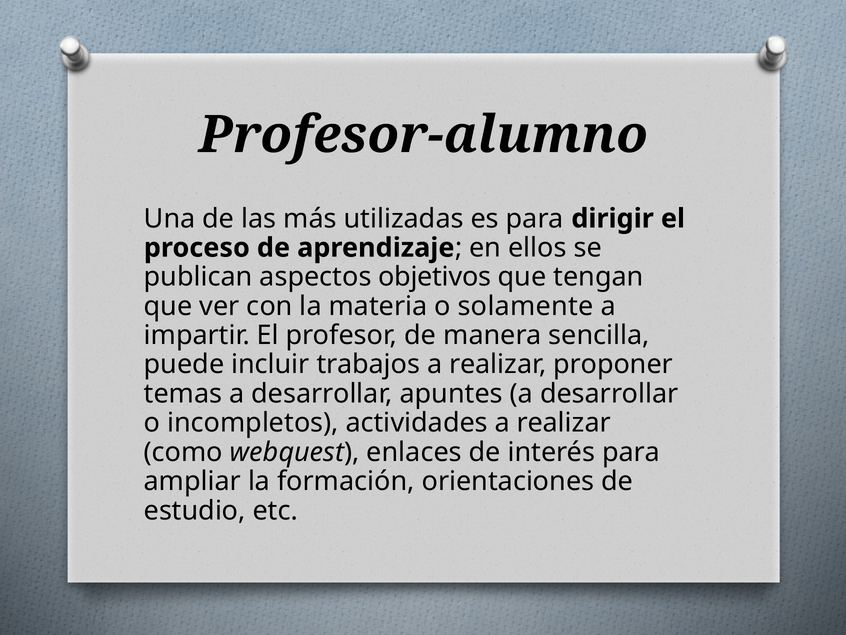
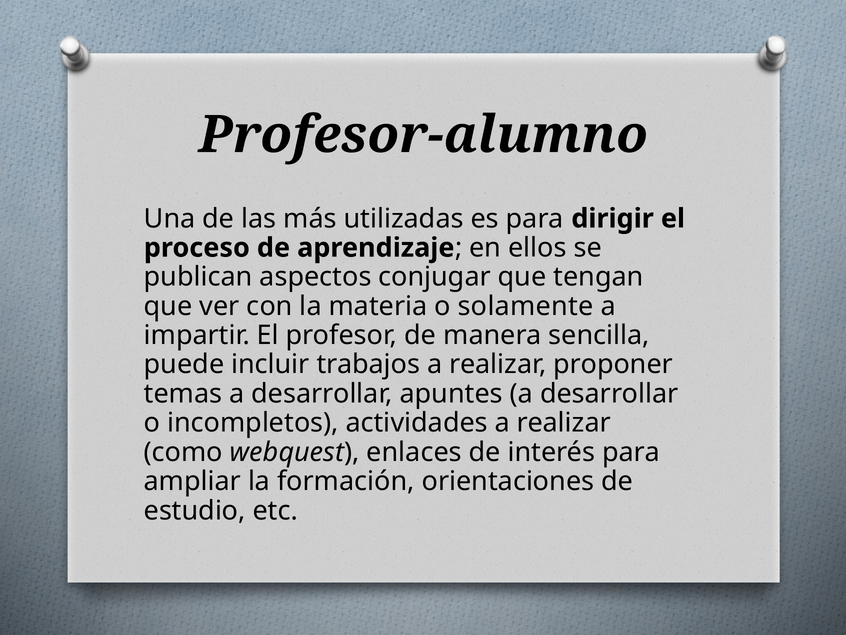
objetivos: objetivos -> conjugar (435, 277)
